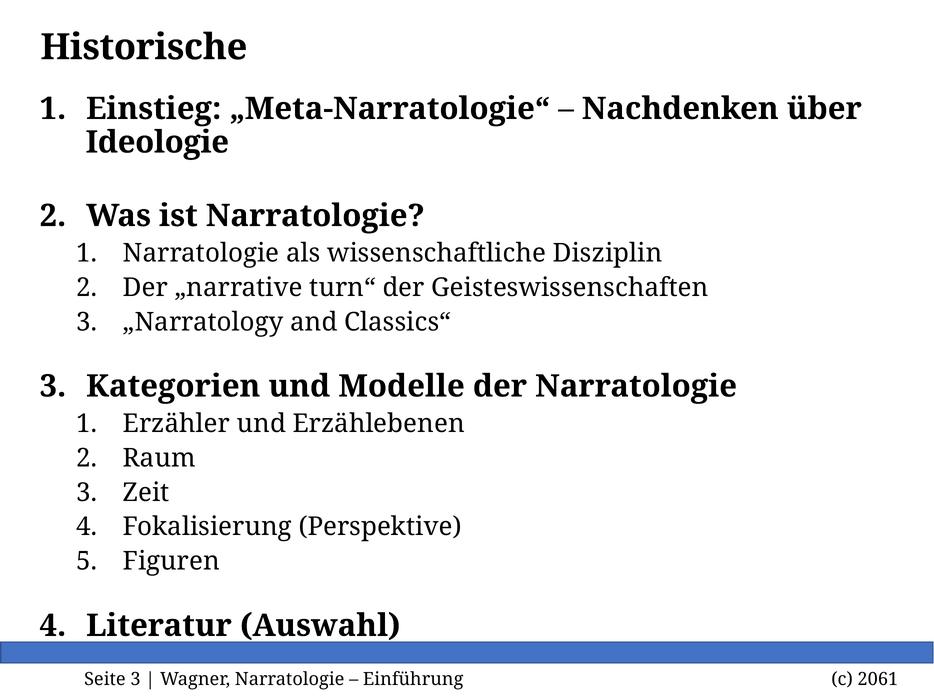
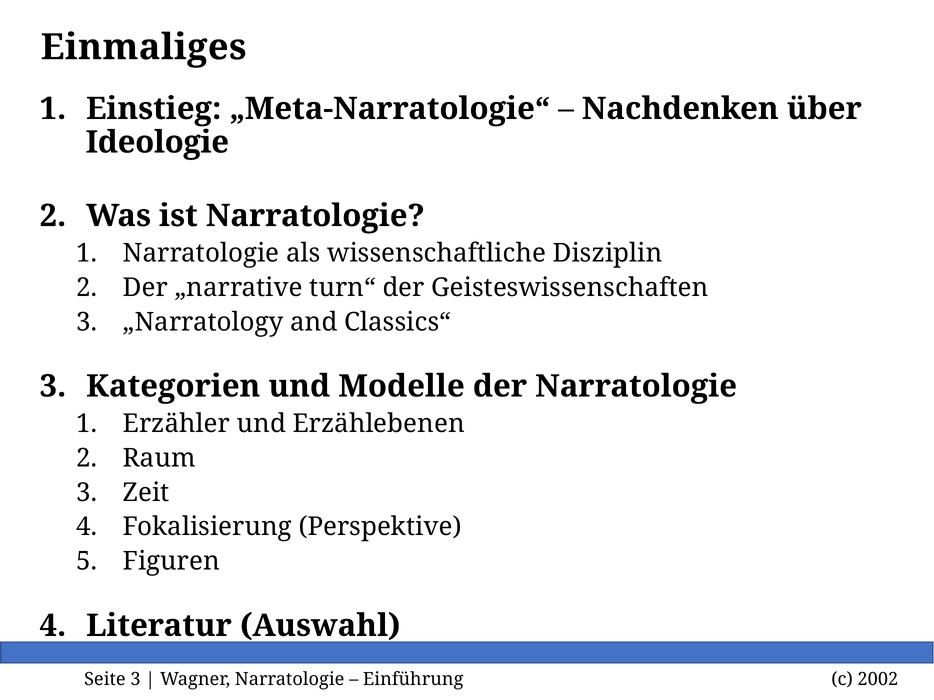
Historische: Historische -> Einmaliges (144, 47)
2061: 2061 -> 2002 (878, 680)
